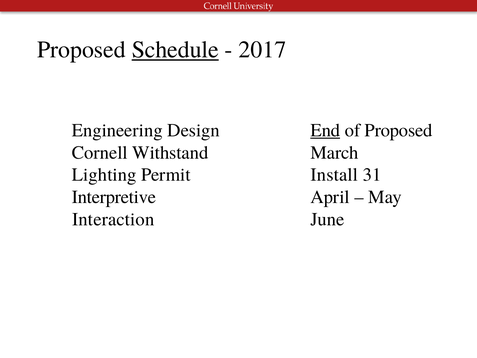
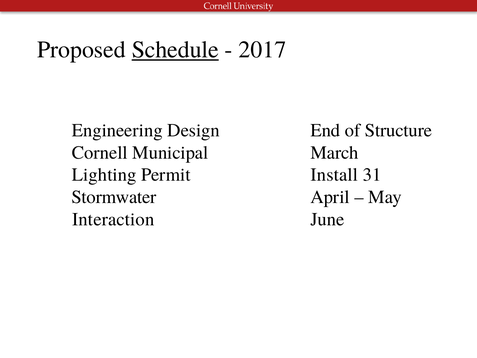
End underline: present -> none (325, 130)
of Proposed: Proposed -> Structure (398, 130)
Withstand: Withstand -> Municipal (170, 152)
Interpretive: Interpretive -> Stormwater (114, 197)
